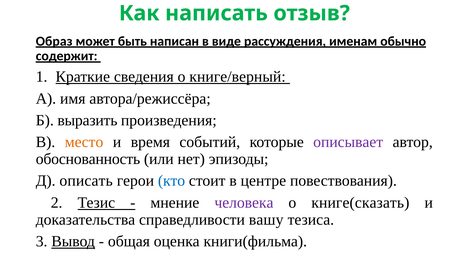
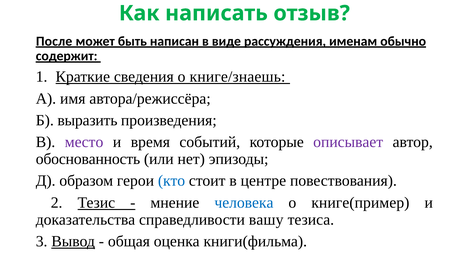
Образ: Образ -> После (54, 41)
книге/верный: книге/верный -> книге/знаешь (237, 77)
место colour: orange -> purple (84, 142)
описать: описать -> образом (86, 181)
человека colour: purple -> blue (244, 202)
книге(сказать: книге(сказать -> книге(пример (360, 202)
